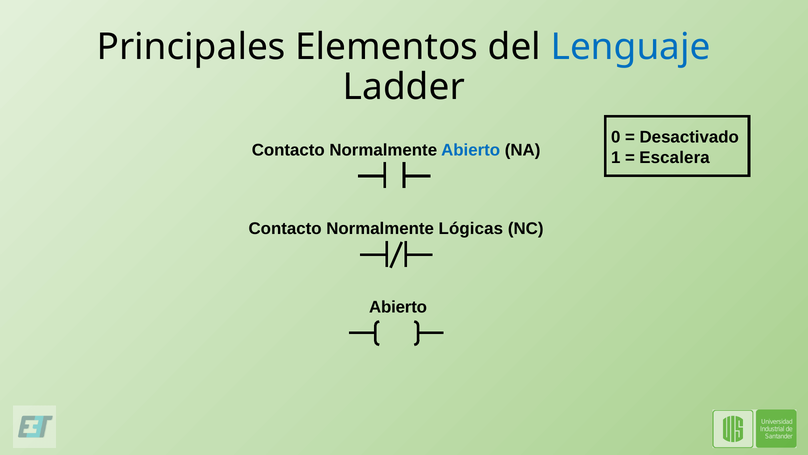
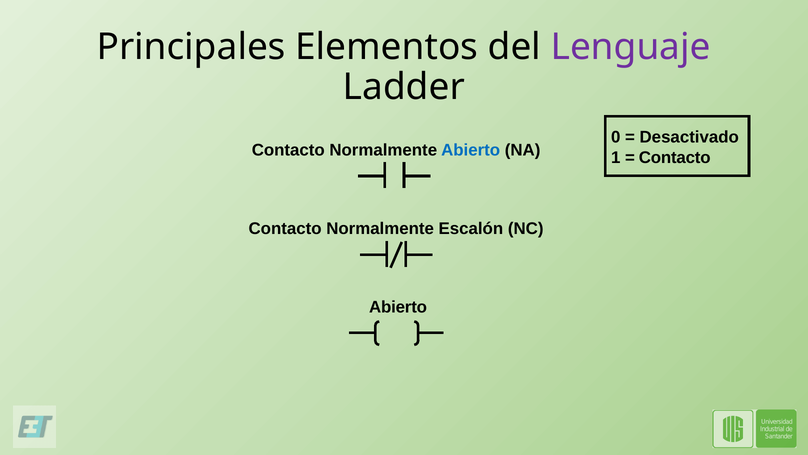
Lenguaje colour: blue -> purple (631, 47)
Escalera: Escalera -> Contacto (675, 157)
Lógicas: Lógicas -> Escalón (471, 229)
